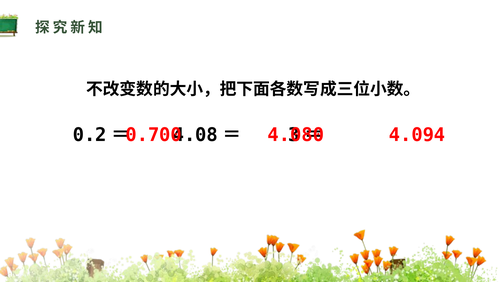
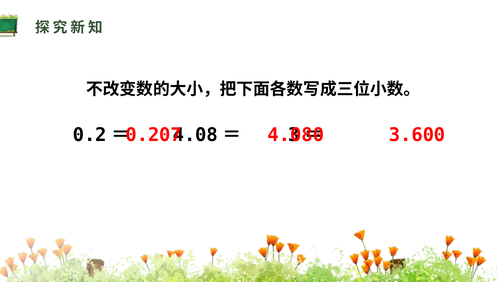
0.700: 0.700 -> 0.207 (154, 135)
4.094: 4.094 -> 3.600 (417, 135)
